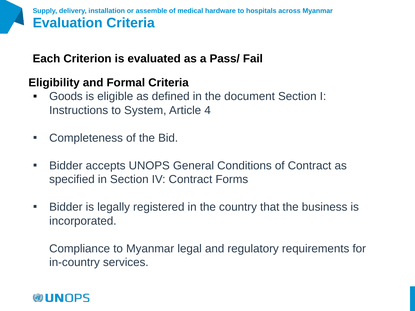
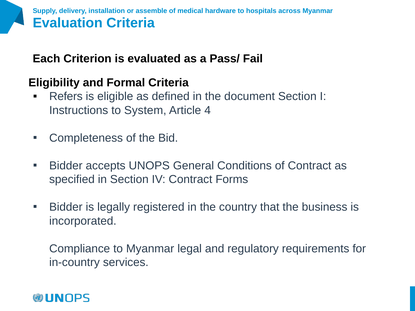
Goods: Goods -> Refers (66, 97)
